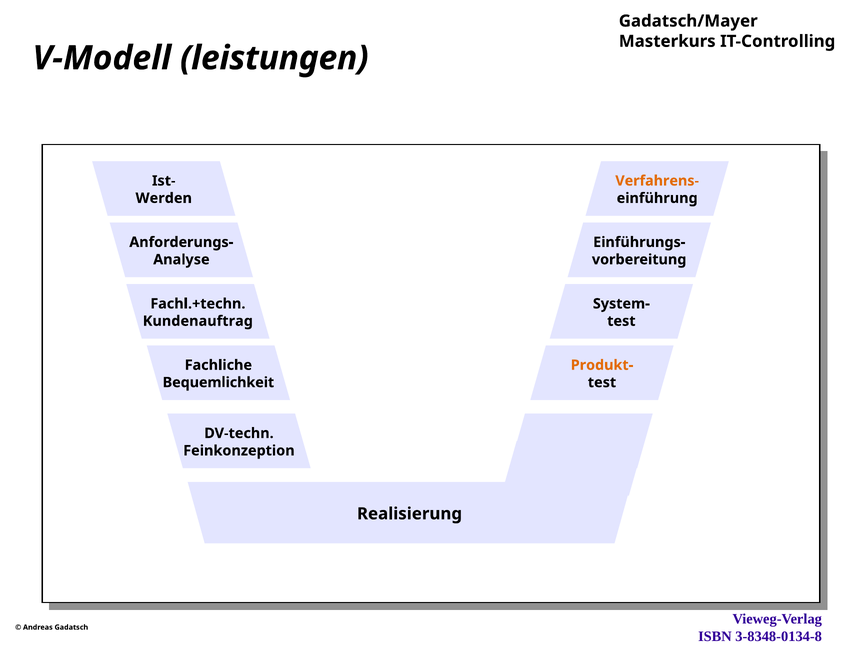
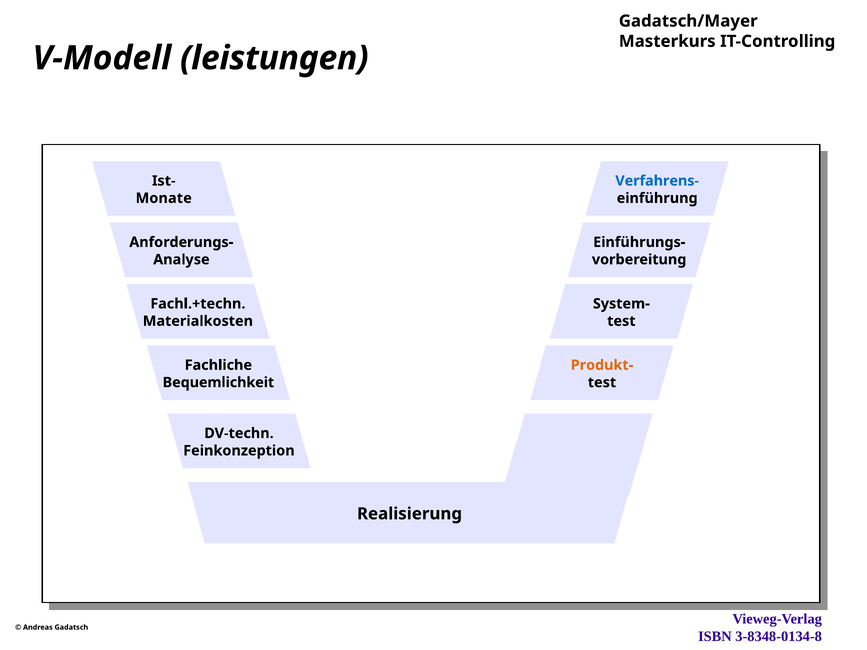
Verfahrens- colour: orange -> blue (657, 181)
Werden: Werden -> Monate (164, 198)
Kundenauftrag: Kundenauftrag -> Materialkosten (198, 321)
